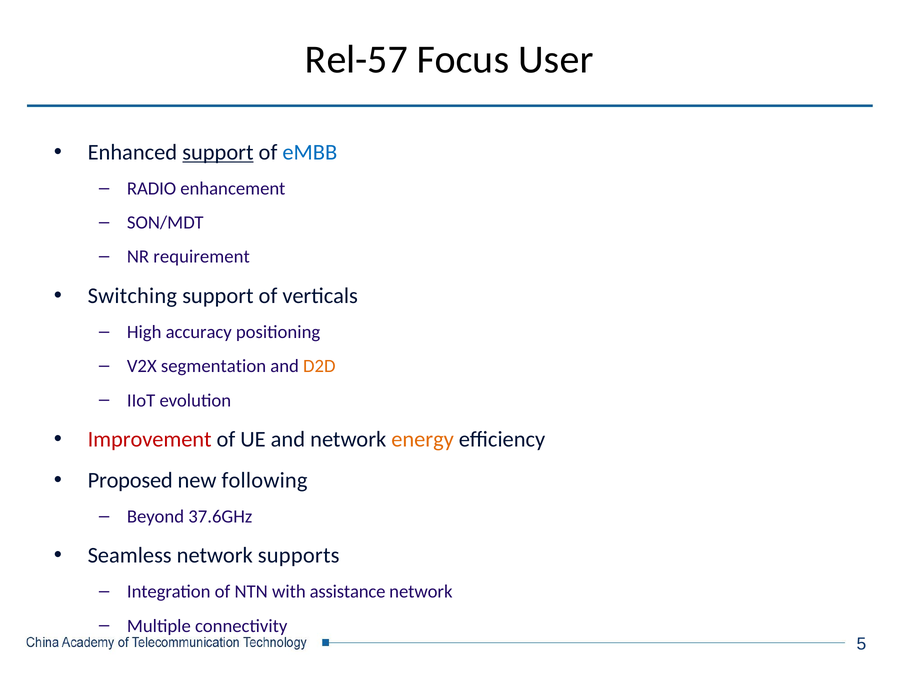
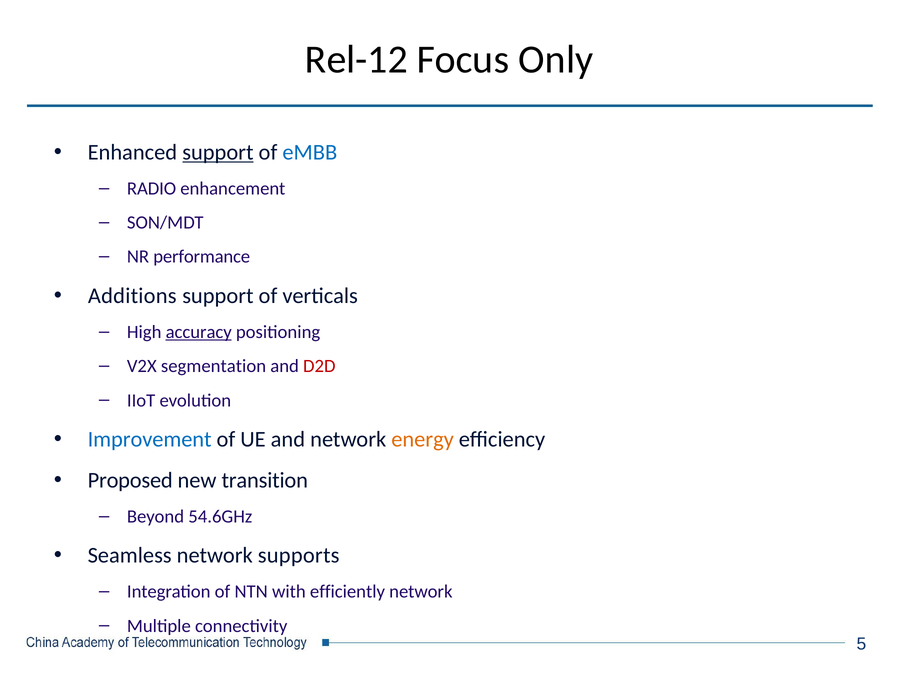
Rel-57: Rel-57 -> Rel-12 (356, 60)
User: User -> Only (556, 60)
requirement: requirement -> performance (202, 257)
Switching: Switching -> Additions (132, 296)
accuracy underline: none -> present (199, 332)
D2D colour: orange -> red (319, 366)
Improvement colour: red -> blue (150, 440)
following: following -> transition (265, 481)
37.6GHz: 37.6GHz -> 54.6GHz (220, 517)
assistance: assistance -> efficiently (347, 592)
